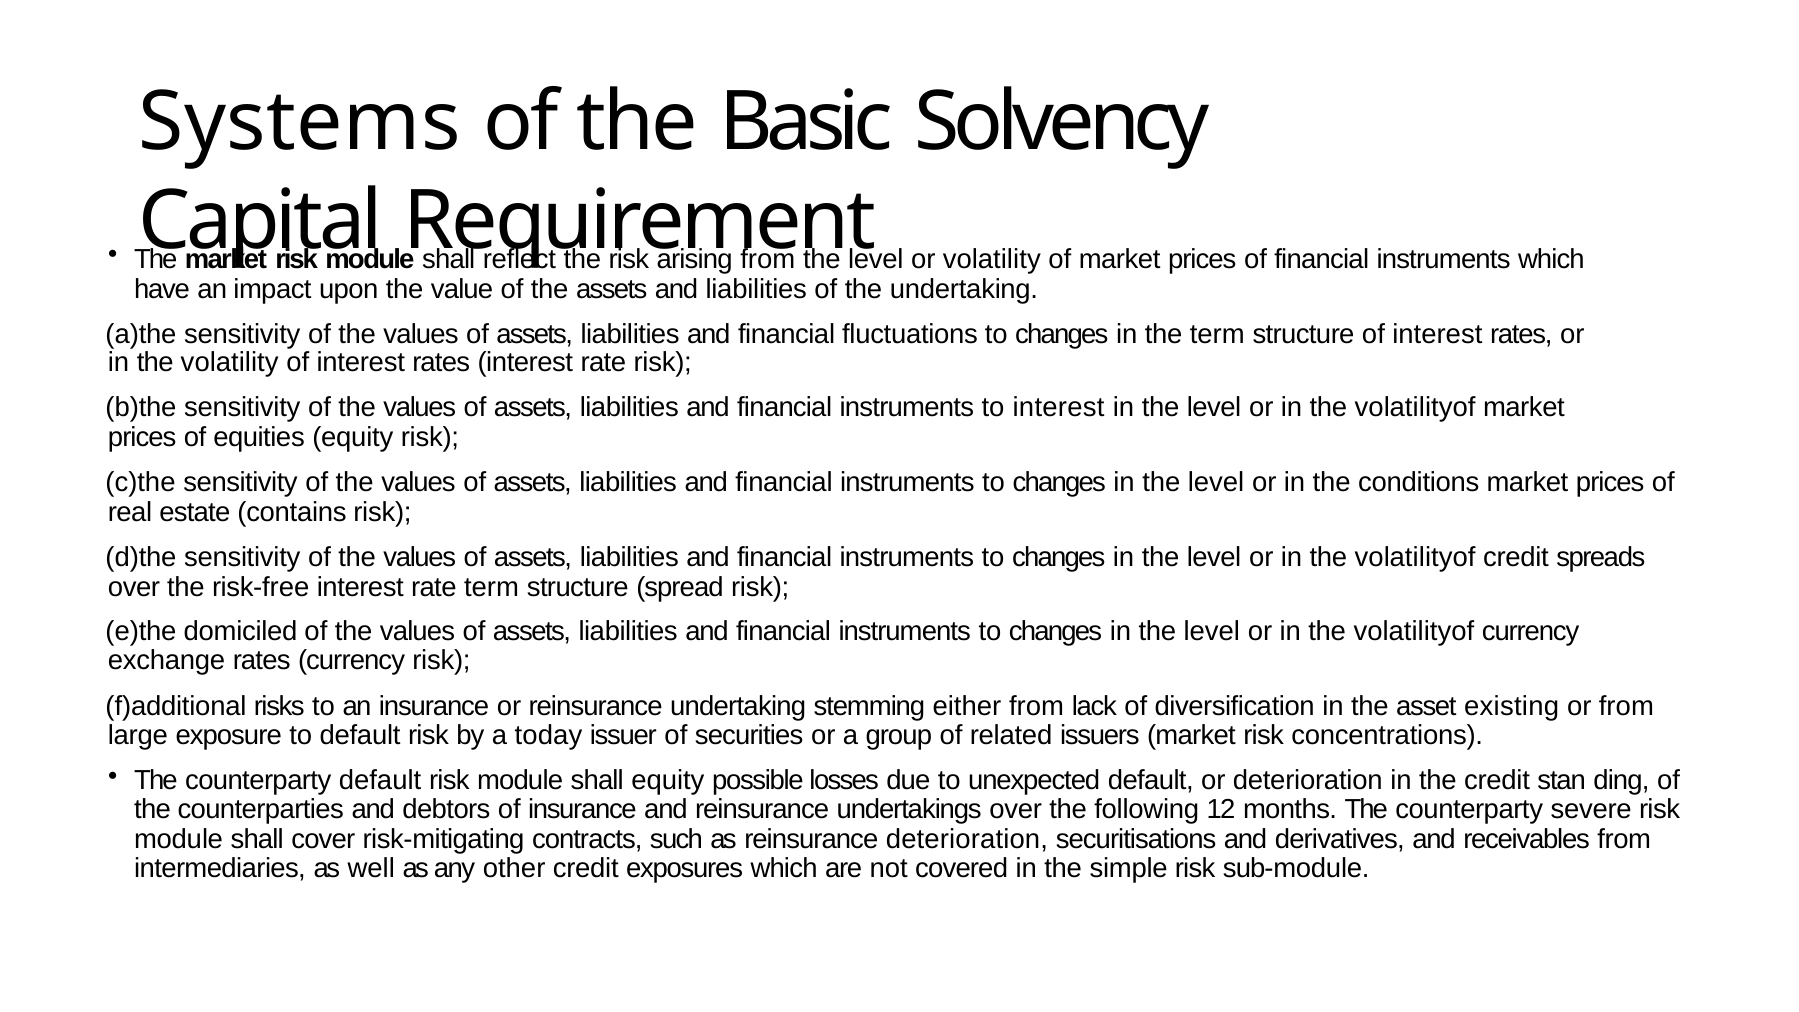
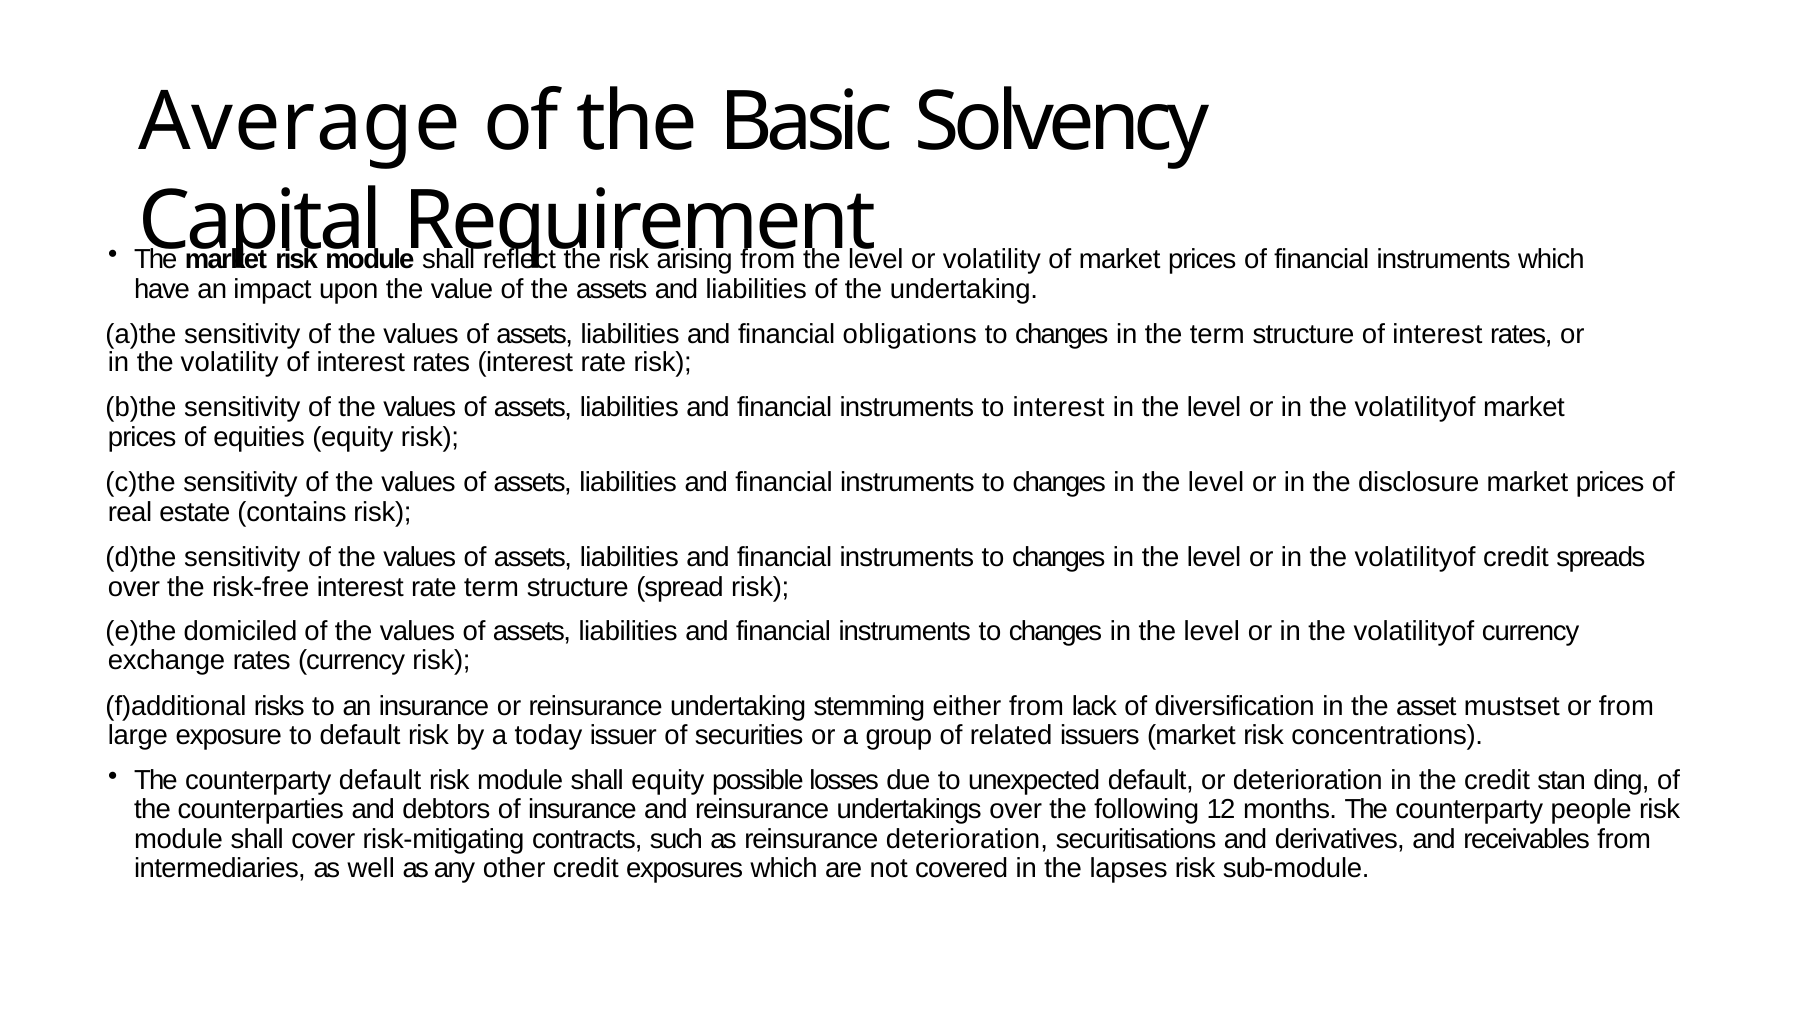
Systems: Systems -> Average (300, 122)
fluctuations: fluctuations -> obligations (910, 334)
conditions: conditions -> disclosure (1419, 483)
existing: existing -> mustset (1512, 706)
severe: severe -> people (1591, 810)
simple: simple -> lapses (1129, 868)
